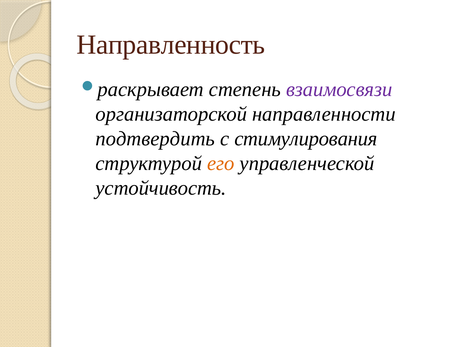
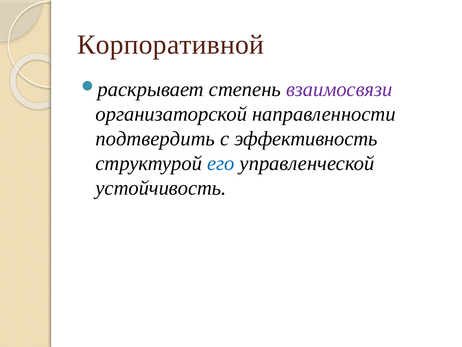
Направленность: Направленность -> Корпоративной (171, 45)
стимулирования: стимулирования -> эффективность (306, 138)
его colour: orange -> blue (221, 163)
